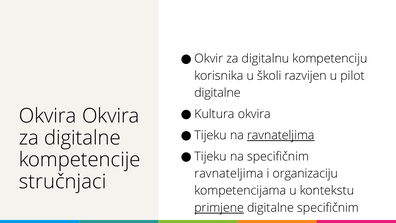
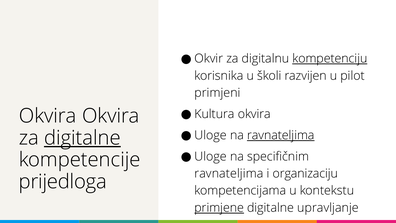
kompetenciju underline: none -> present (330, 59)
digitalne: digitalne -> primjeni (217, 93)
Tijeku: Tijeku -> Uloge (211, 135)
digitalne underline: none -> present (82, 138)
Tijeku: Tijeku -> Uloge (211, 156)
stručnjaci: stručnjaci -> prijedloga (63, 181)
digitalne specifičnim: specifičnim -> upravljanje (328, 207)
